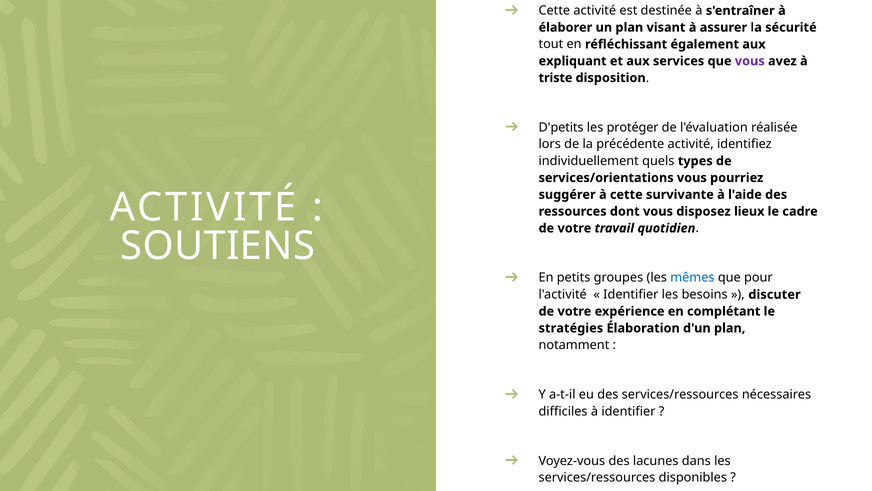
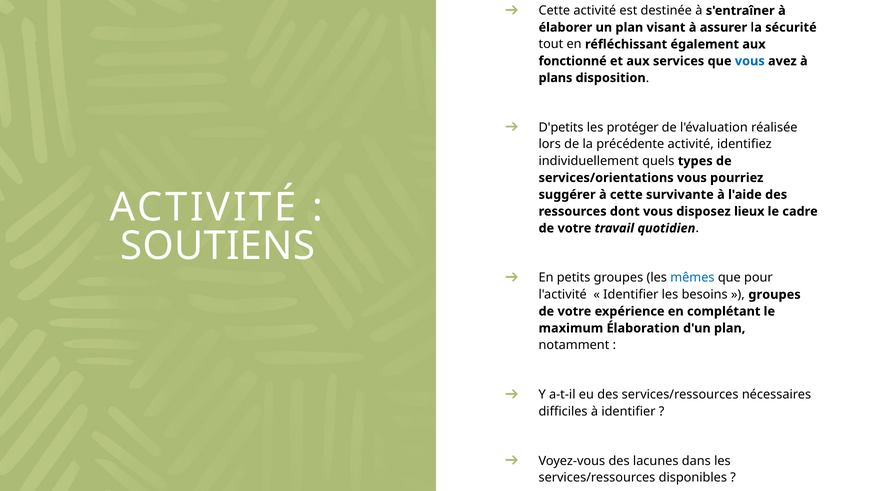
expliquant: expliquant -> fonctionné (573, 61)
vous colour: purple -> blue (750, 61)
triste: triste -> plans (555, 78)
discuter: discuter -> groupes (775, 294)
stratégies: stratégies -> maximum (571, 328)
